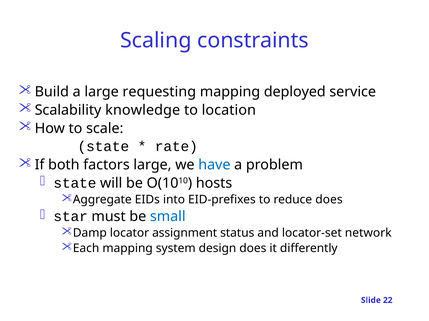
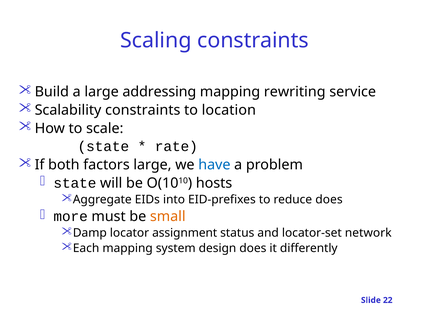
requesting: requesting -> addressing (159, 92)
deployed: deployed -> rewriting (295, 92)
Scalability knowledge: knowledge -> constraints (143, 110)
star: star -> more (71, 217)
small colour: blue -> orange (168, 217)
